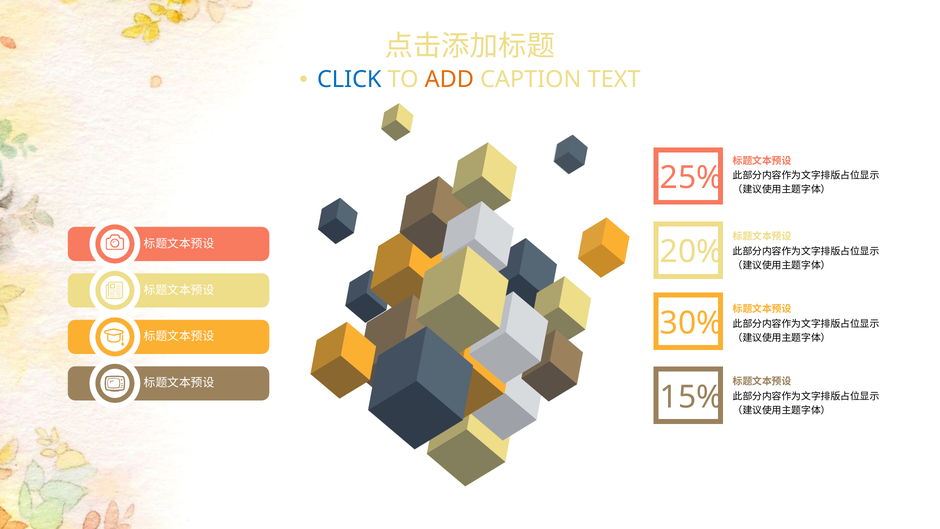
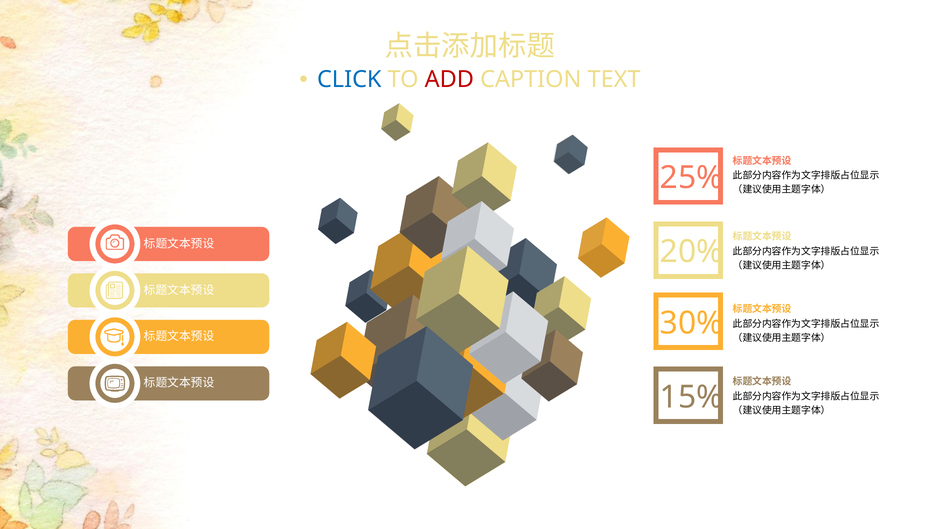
ADD colour: orange -> red (449, 80)
